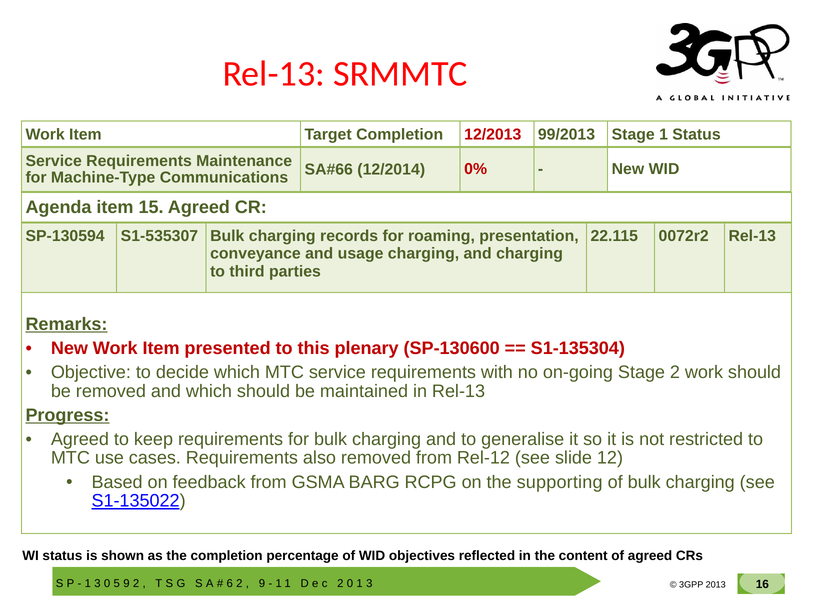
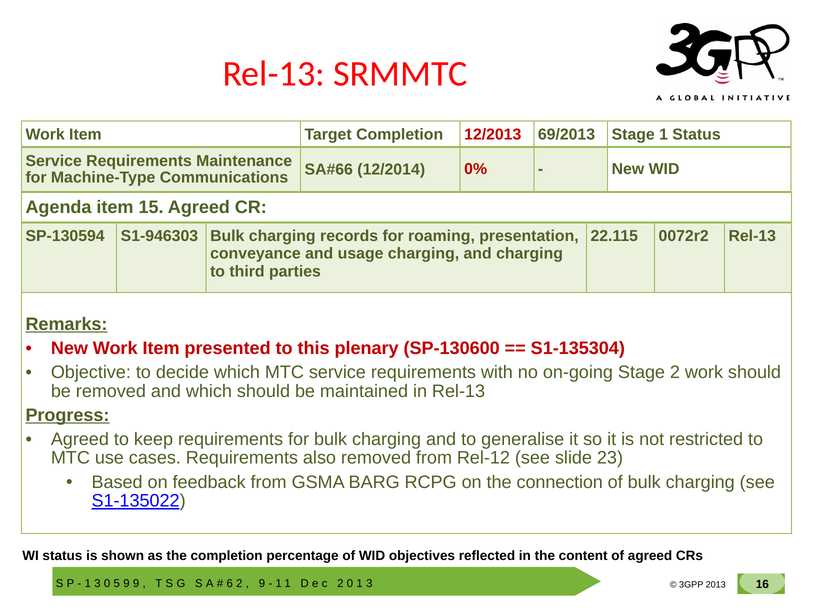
99/2013: 99/2013 -> 69/2013 (567, 134)
S1-535307: S1-535307 -> S1-946303 (159, 236)
12: 12 -> 23 (610, 458)
supporting: supporting -> connection (560, 482)
2: 2 -> 9 (136, 583)
